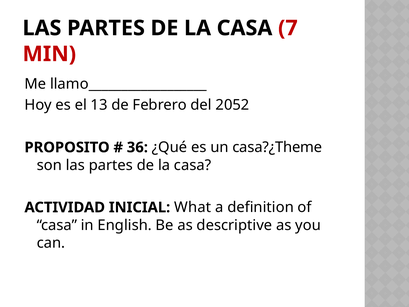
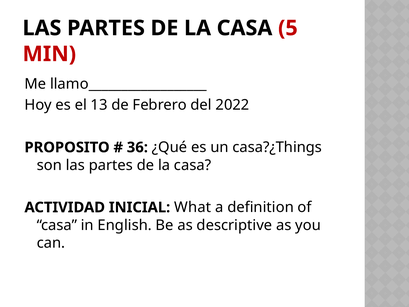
7: 7 -> 5 (288, 28)
2052: 2052 -> 2022 (232, 105)
casa?¿Theme: casa?¿Theme -> casa?¿Things (277, 147)
